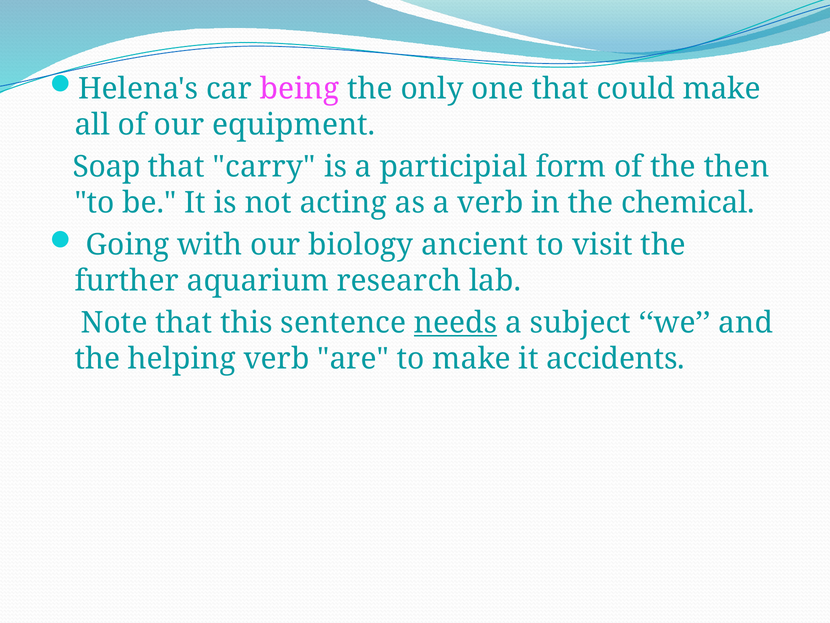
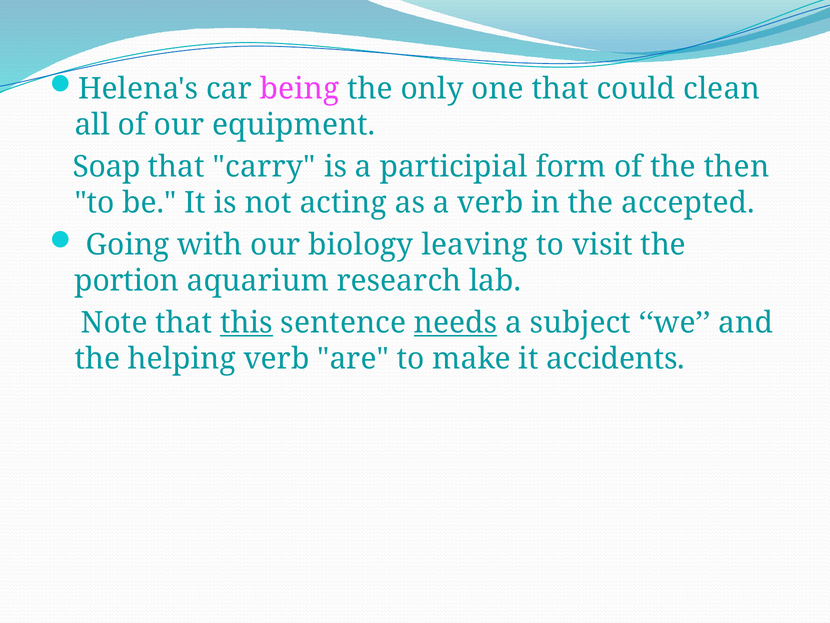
could make: make -> clean (722, 89)
chemical: chemical -> accepted (688, 203)
ancient: ancient -> leaving (475, 245)
further: further -> portion (127, 281)
this underline: none -> present (246, 323)
